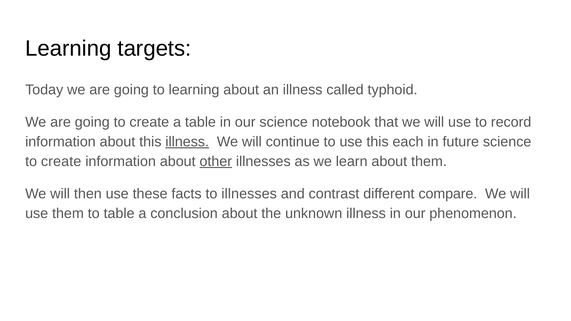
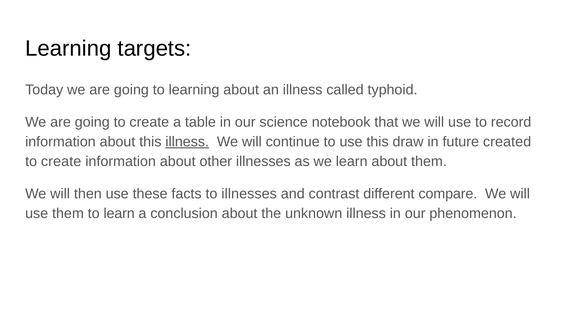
each: each -> draw (408, 142)
future science: science -> created (507, 142)
other underline: present -> none (216, 162)
to table: table -> learn (119, 214)
